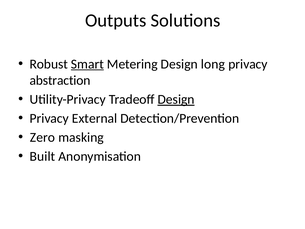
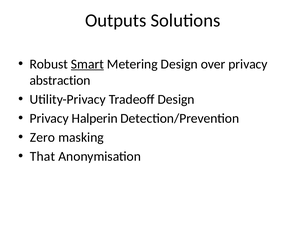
long: long -> over (213, 64)
Design underline: present -> none (176, 99)
External: External -> Halperin (95, 118)
Built: Built -> That (42, 156)
